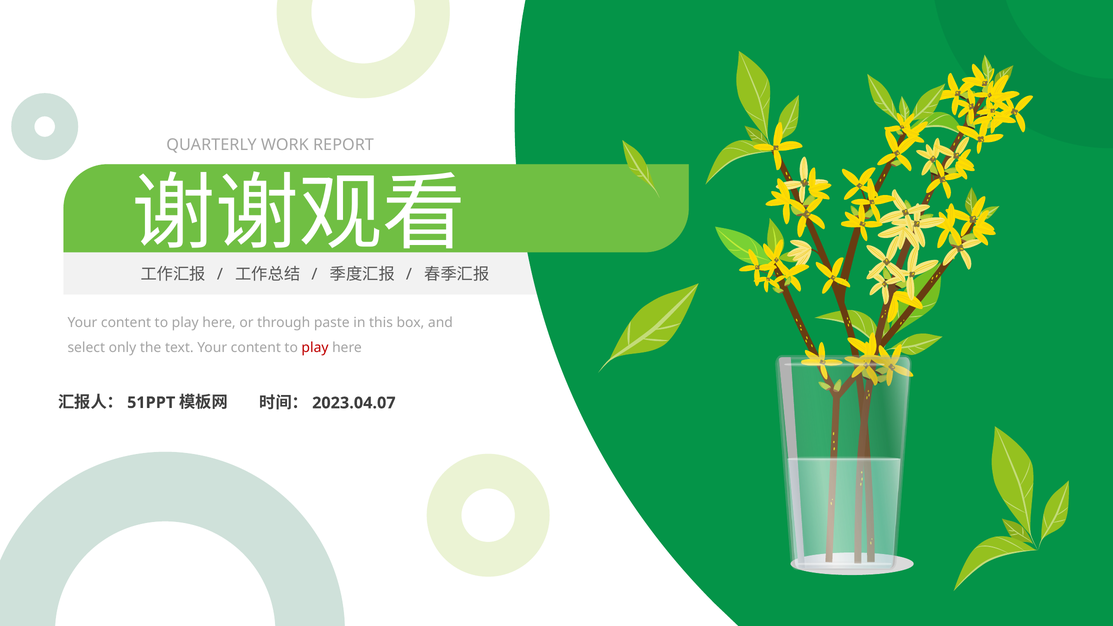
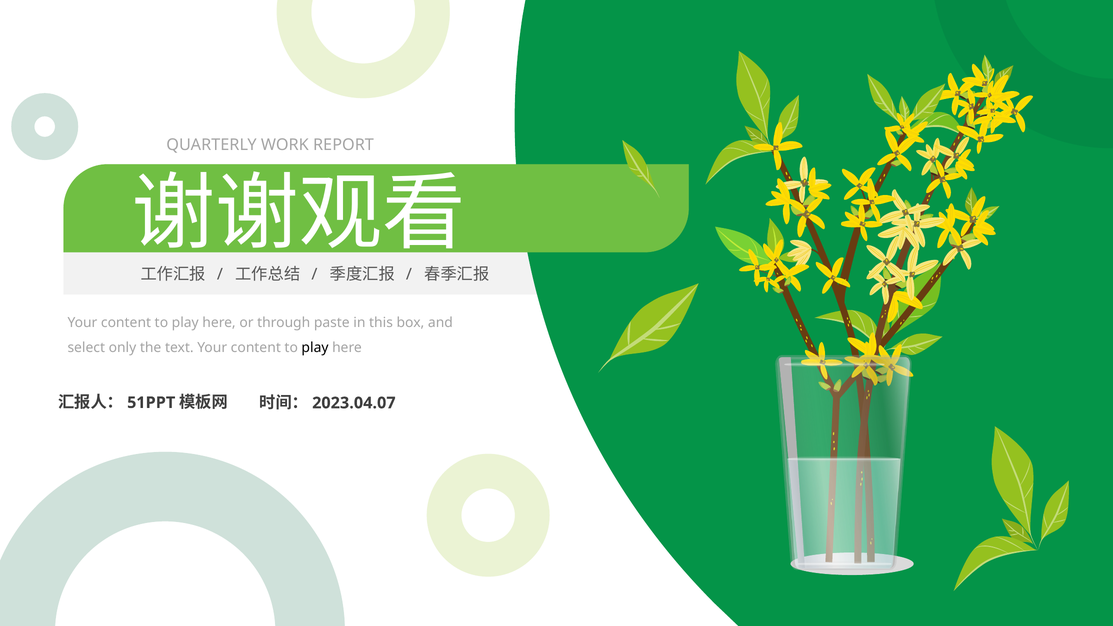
play colour: red -> black (315, 348)
